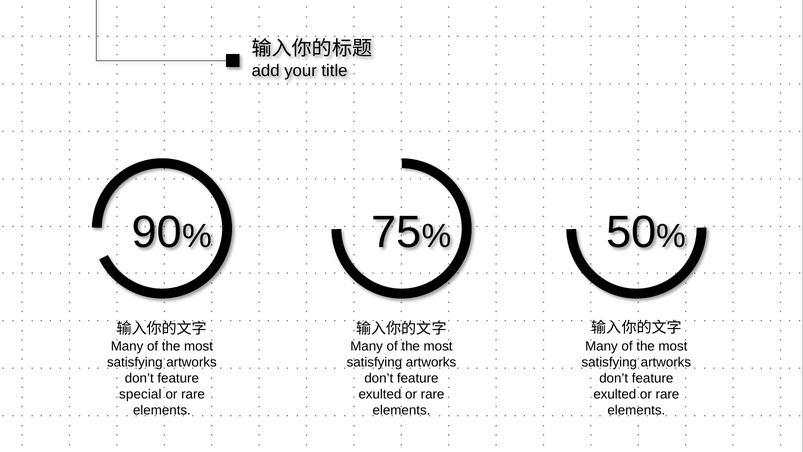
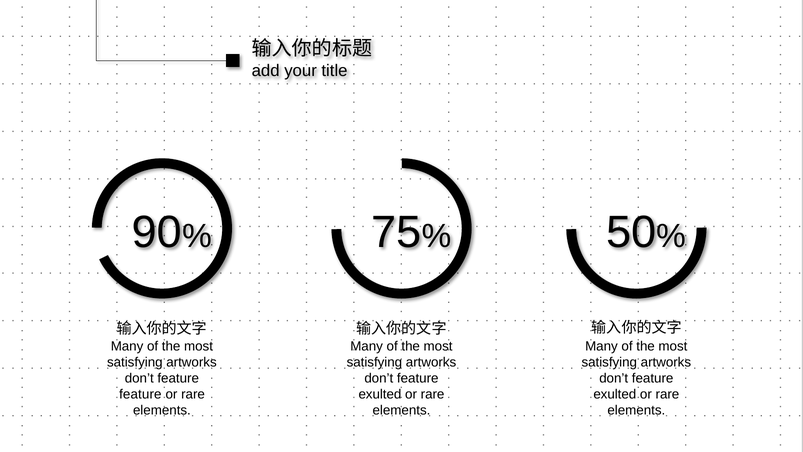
special: special -> feature (140, 394)
